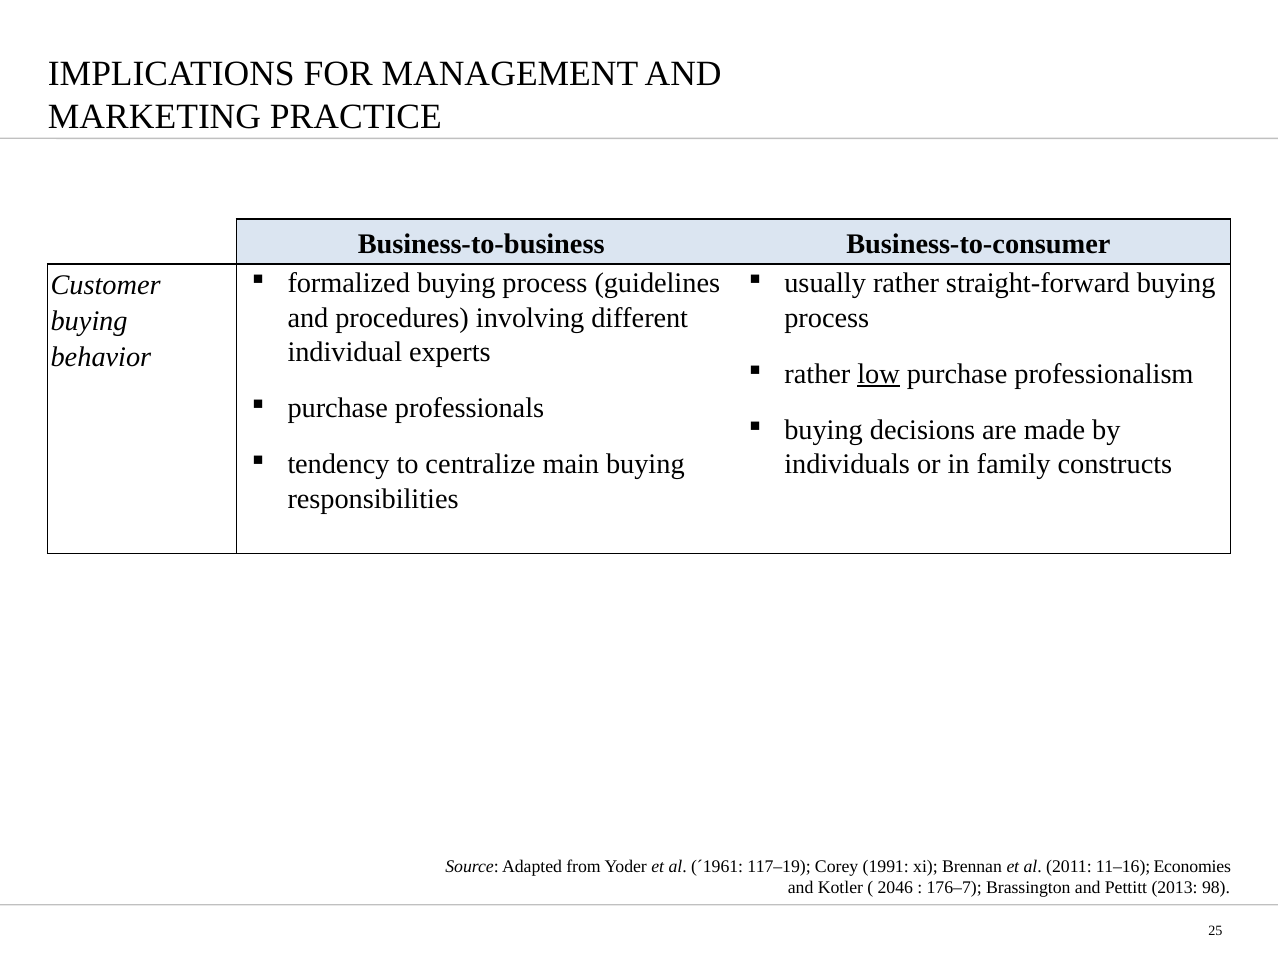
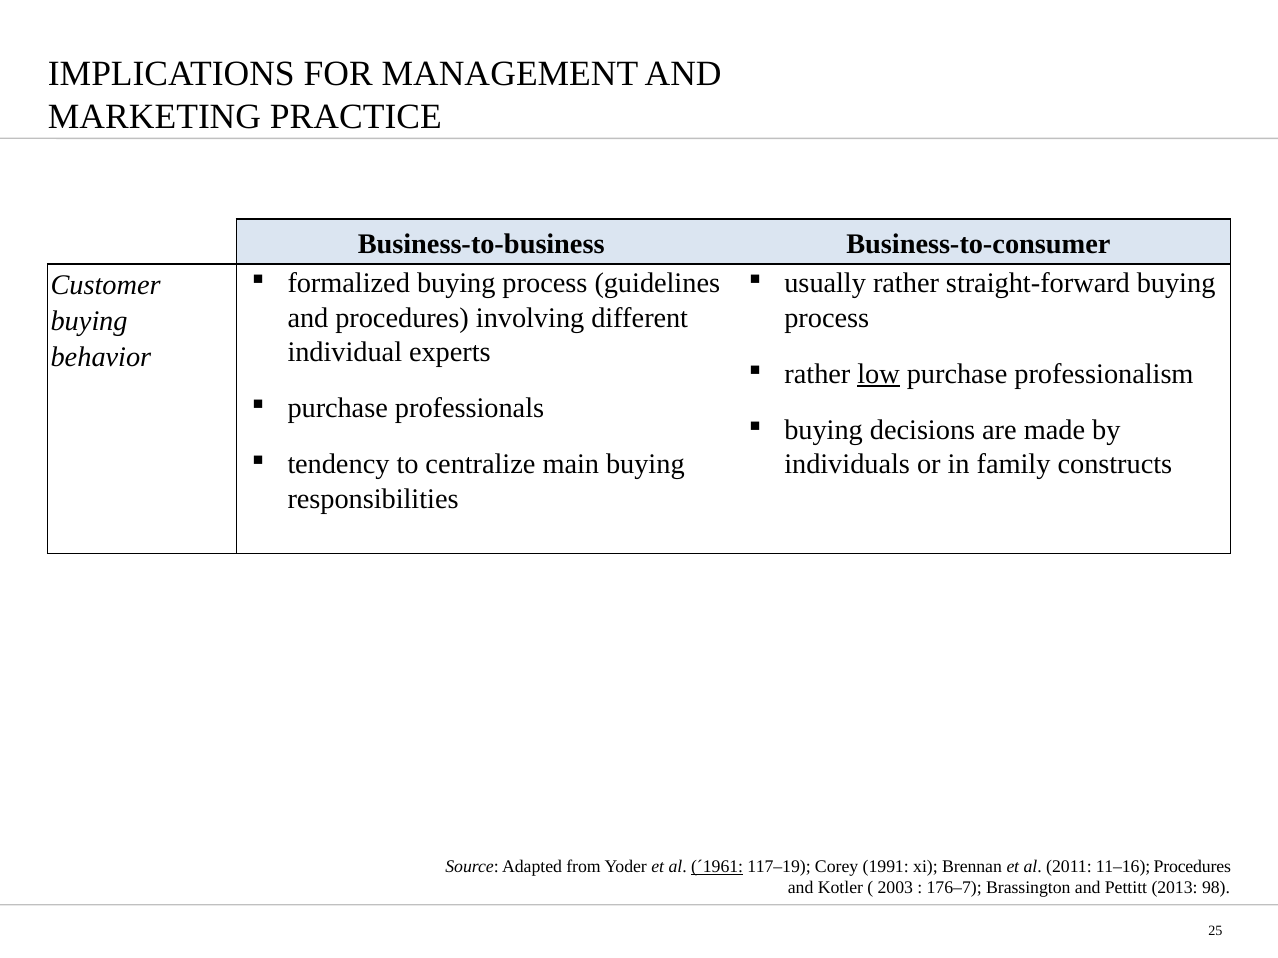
´1961 underline: none -> present (717, 867)
11–16 Economies: Economies -> Procedures (1192, 867)
2046: 2046 -> 2003 (895, 889)
